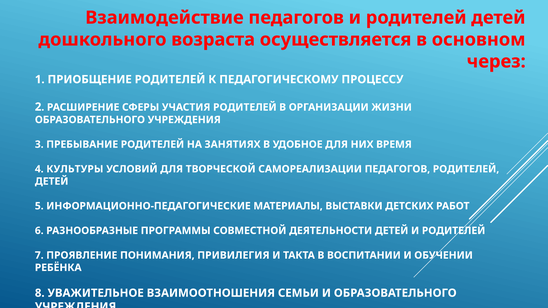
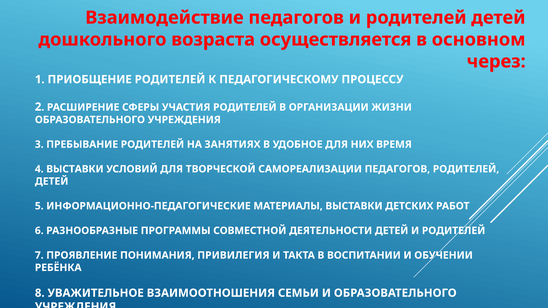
4 КУЛЬТУРЫ: КУЛЬТУРЫ -> ВЫСТАВКИ (75, 169)
